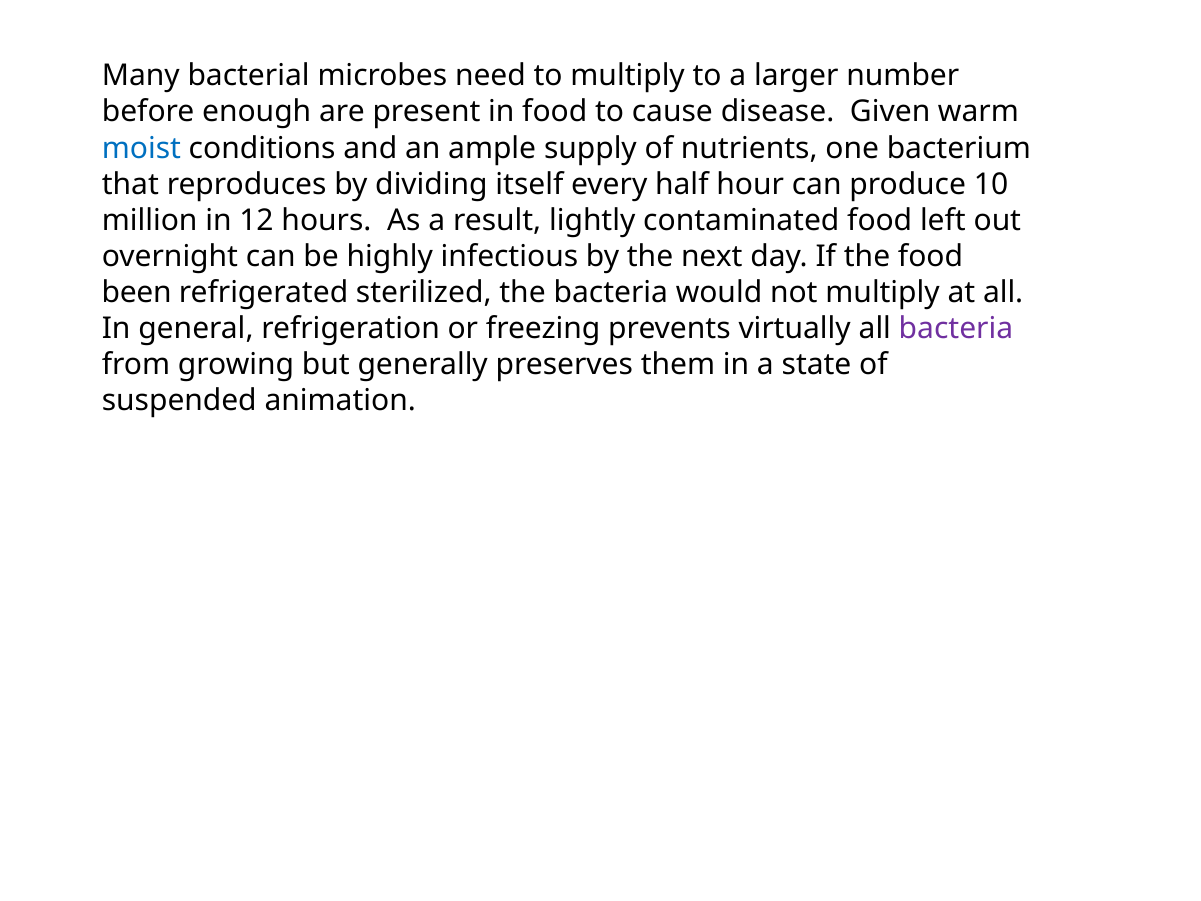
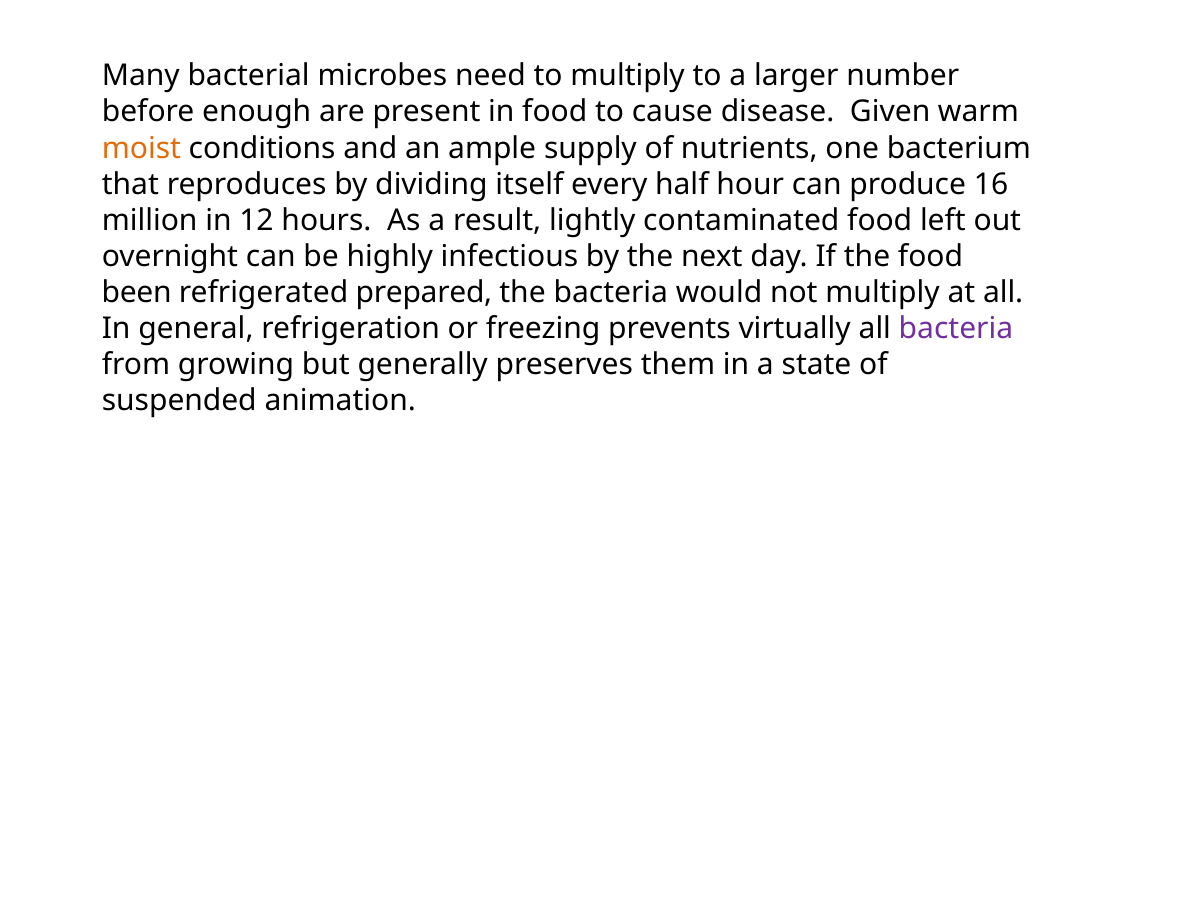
moist colour: blue -> orange (141, 148)
10: 10 -> 16 (991, 184)
sterilized: sterilized -> prepared (424, 292)
